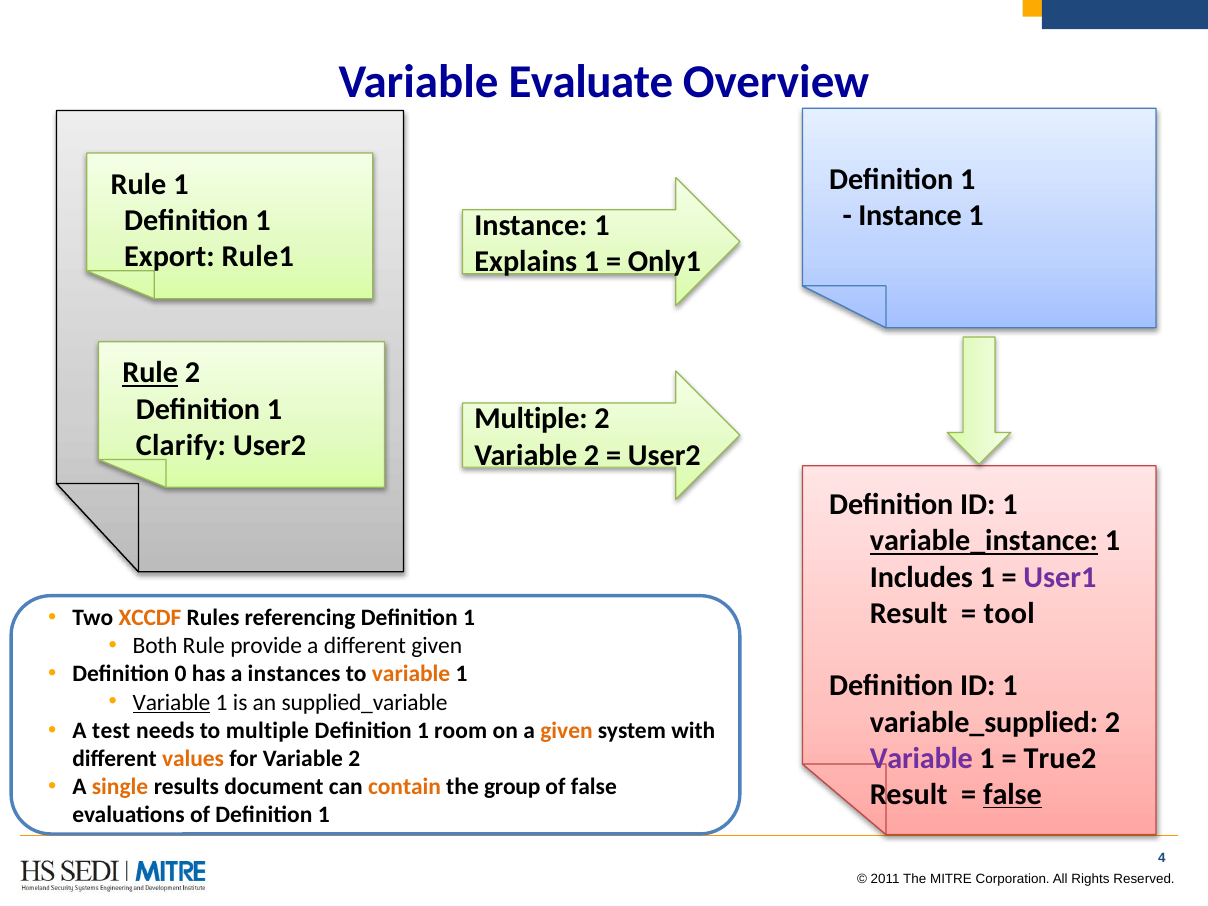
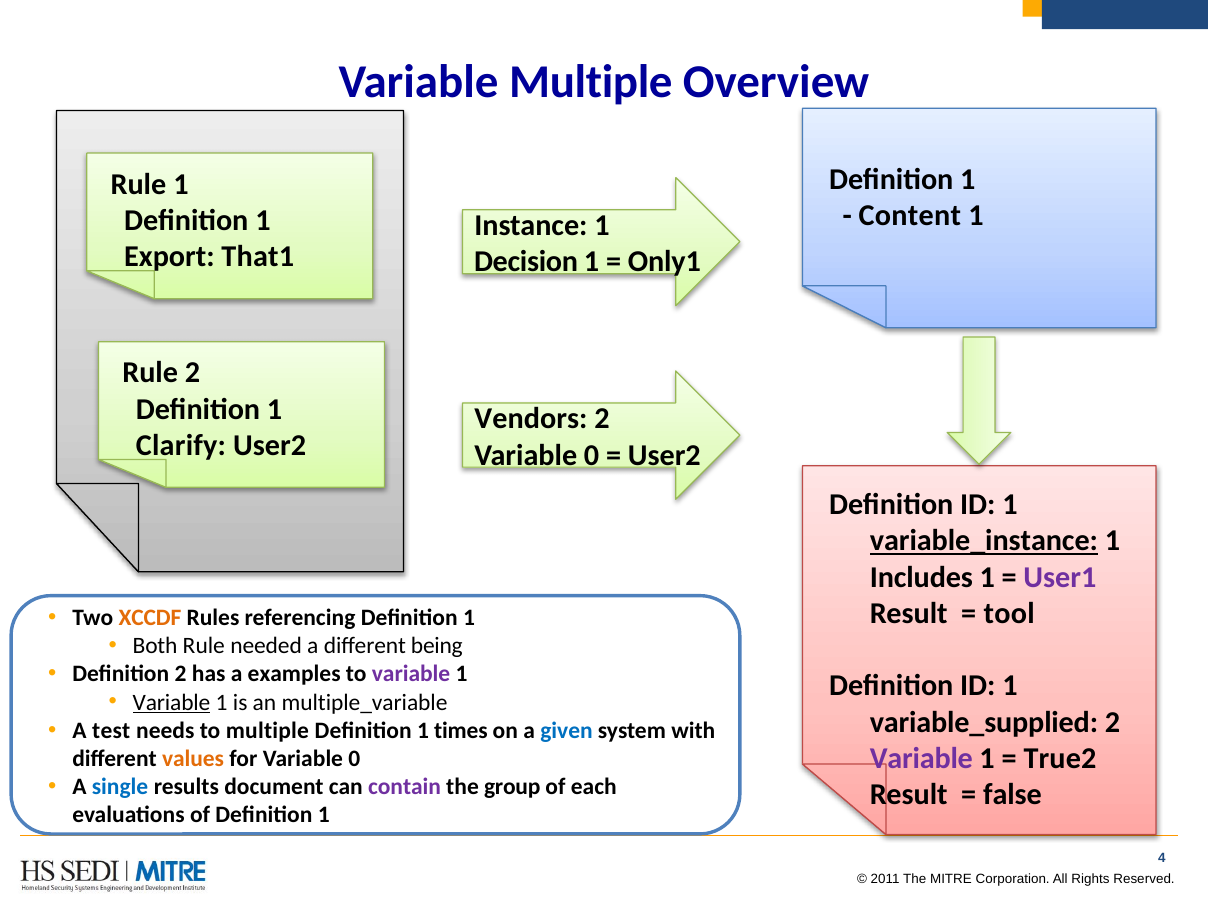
Variable Evaluate: Evaluate -> Multiple (591, 82)
Instance: Instance -> Content (910, 216)
Rule1: Rule1 -> That1 (258, 257)
Explains: Explains -> Decision (526, 262)
Rule underline: present -> none (150, 373)
Multiple: Multiple -> Vendors (531, 419)
2: 2 -> 0 (592, 455)
provide: provide -> needed (266, 646)
different given: given -> being (437, 646)
Definition 0: 0 -> 2 (181, 674)
instances: instances -> examples (294, 674)
variable colour: orange -> purple (411, 674)
supplied_variable: supplied_variable -> multiple_variable (365, 702)
room: room -> times (461, 731)
given colour: orange -> blue (566, 731)
for Variable 2: 2 -> 0 (354, 759)
single colour: orange -> blue (120, 787)
contain colour: orange -> purple (405, 787)
of false: false -> each (594, 787)
false underline: present -> none (1012, 795)
